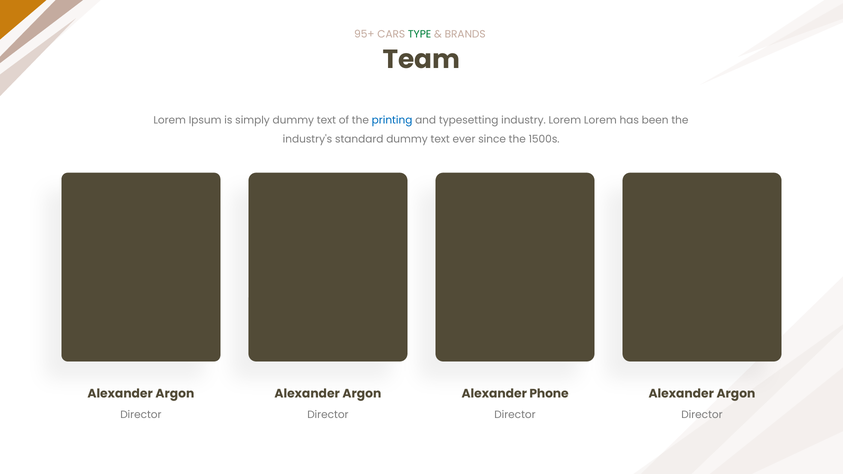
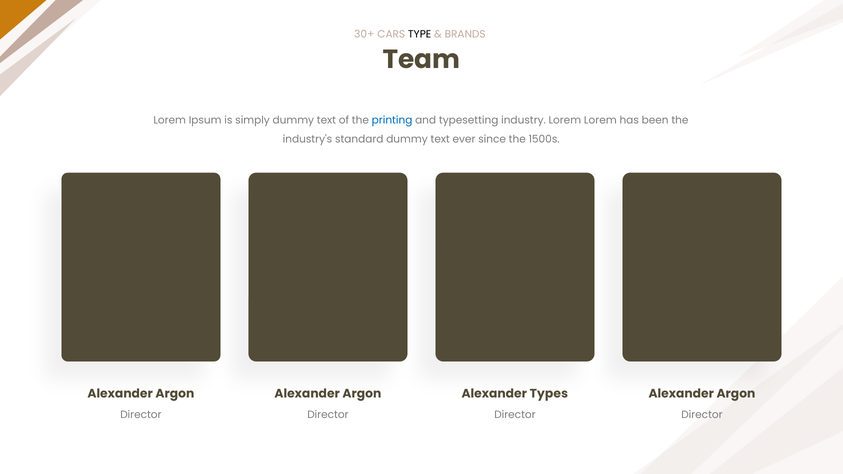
95+: 95+ -> 30+ (364, 35)
TYPE colour: green -> black (420, 35)
Phone: Phone -> Types (549, 394)
